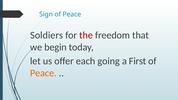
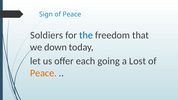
the colour: red -> blue (86, 35)
begin: begin -> down (56, 47)
First: First -> Lost (138, 61)
